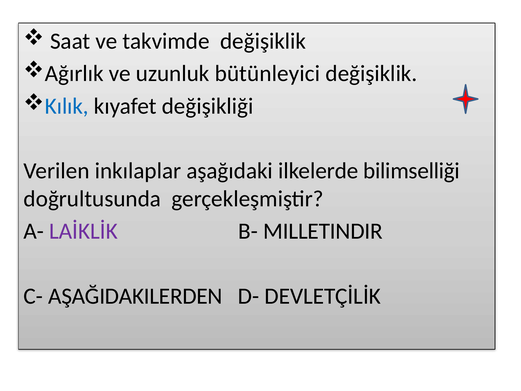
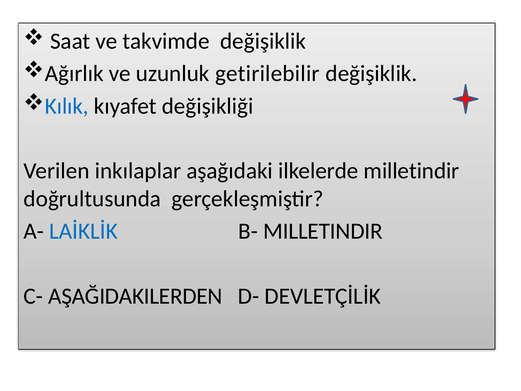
bütünleyici: bütünleyici -> getirilebilir (267, 74)
ilkelerde bilimselliği: bilimselliği -> milletindir (411, 171)
LAİKLİK colour: purple -> blue (83, 231)
